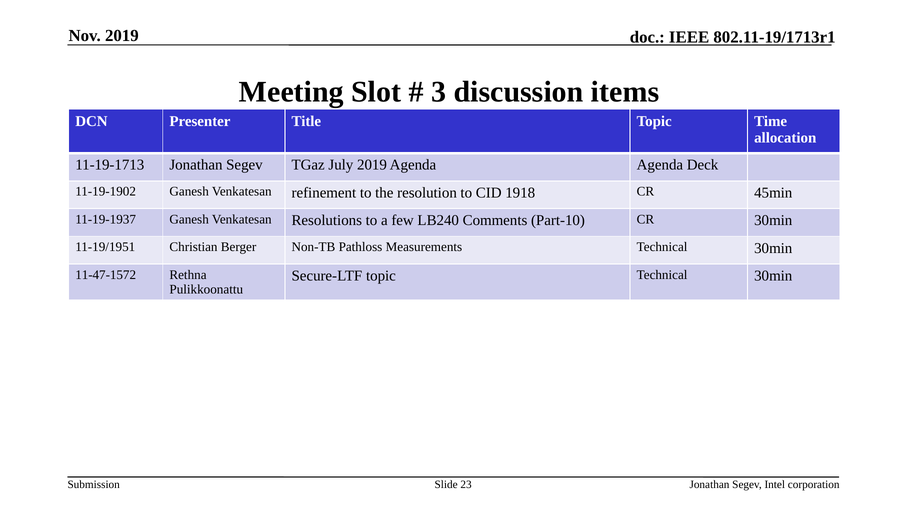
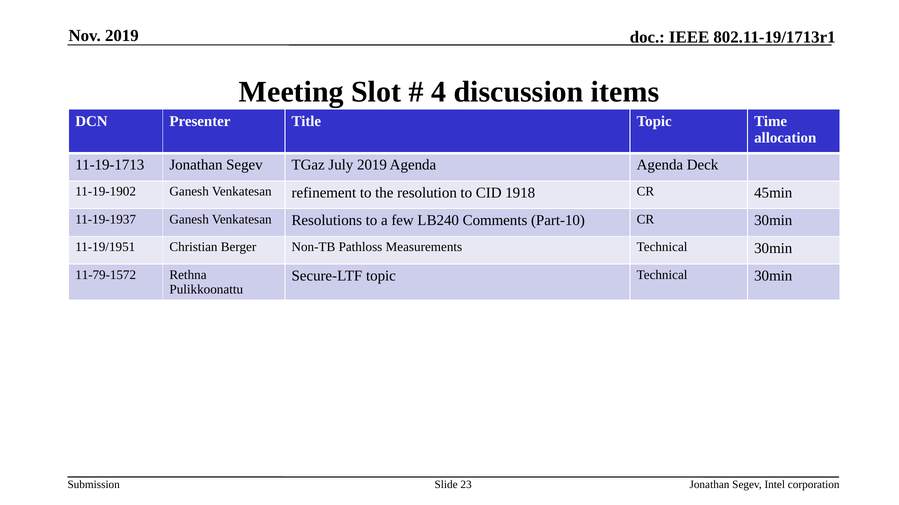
3: 3 -> 4 (439, 92)
11-47-1572: 11-47-1572 -> 11-79-1572 (106, 275)
